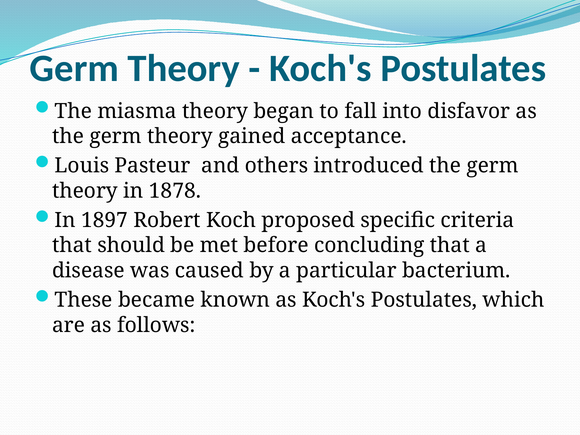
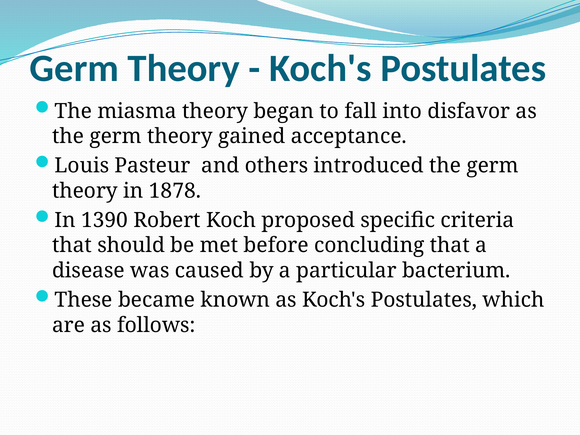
1897: 1897 -> 1390 (105, 220)
